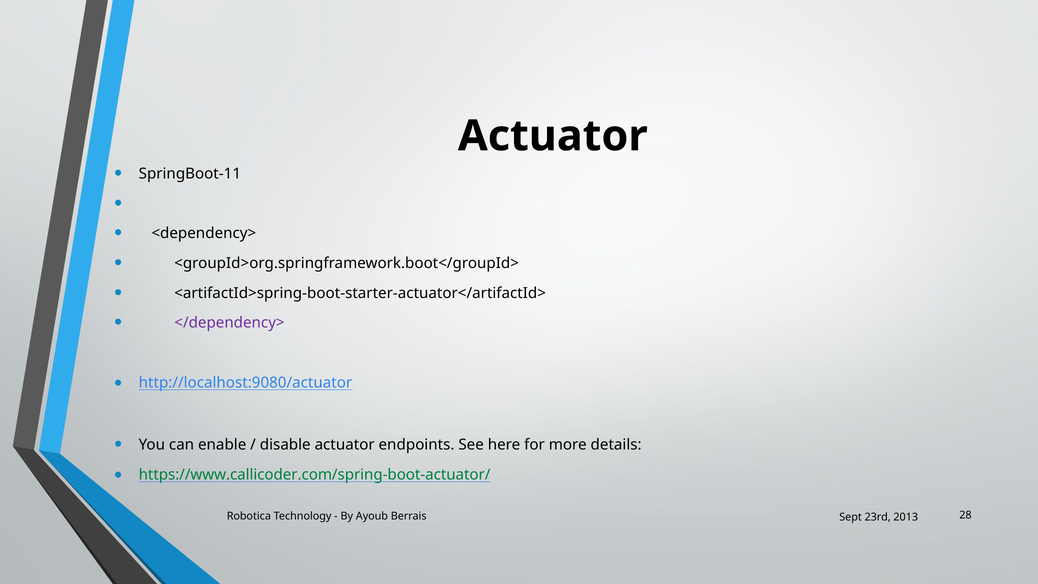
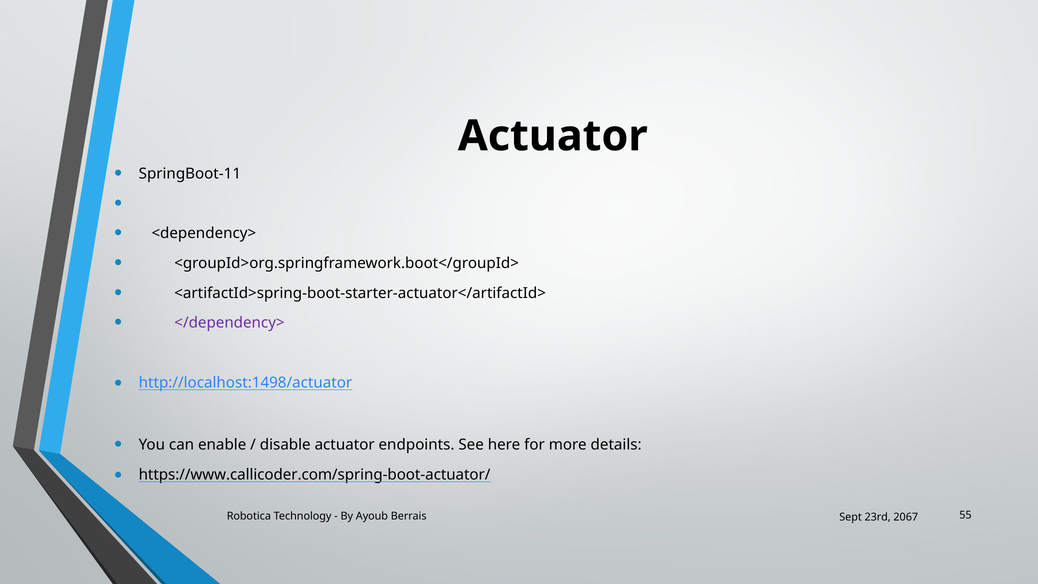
http://localhost:9080/actuator: http://localhost:9080/actuator -> http://localhost:1498/actuator (245, 383)
https://www.callicoder.com/spring-boot-actuator/ colour: green -> black (315, 475)
28: 28 -> 55 (966, 515)
2013: 2013 -> 2067 (906, 517)
